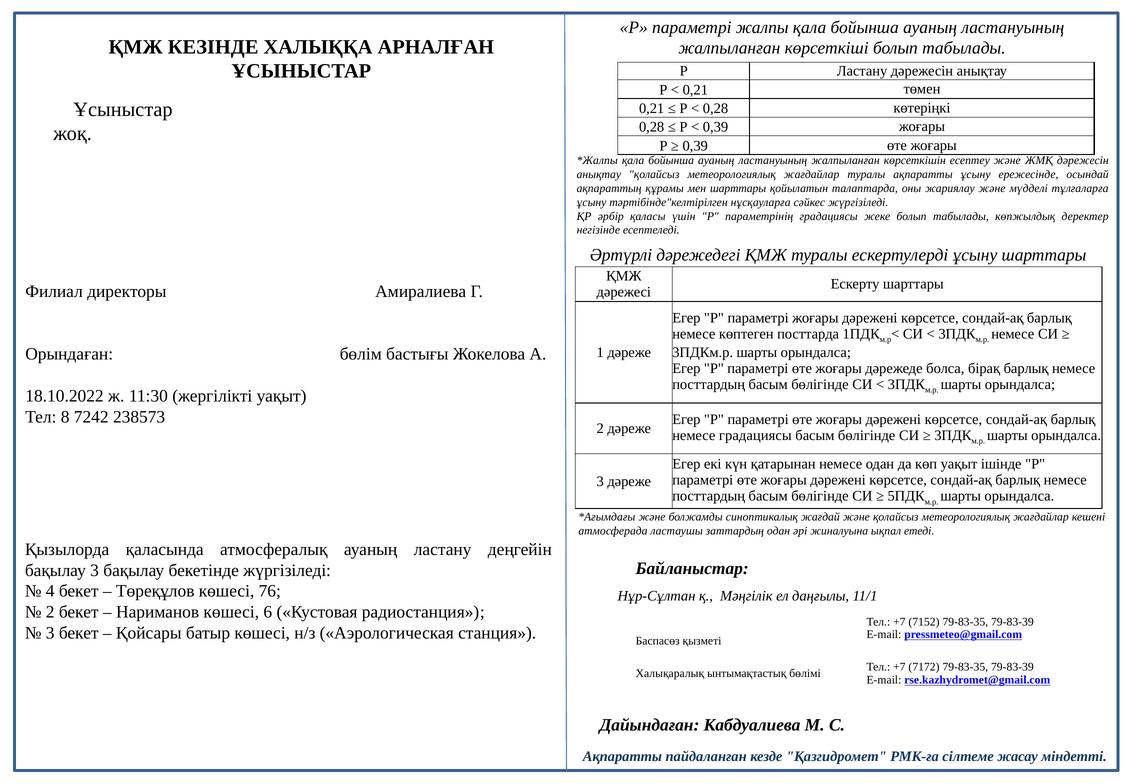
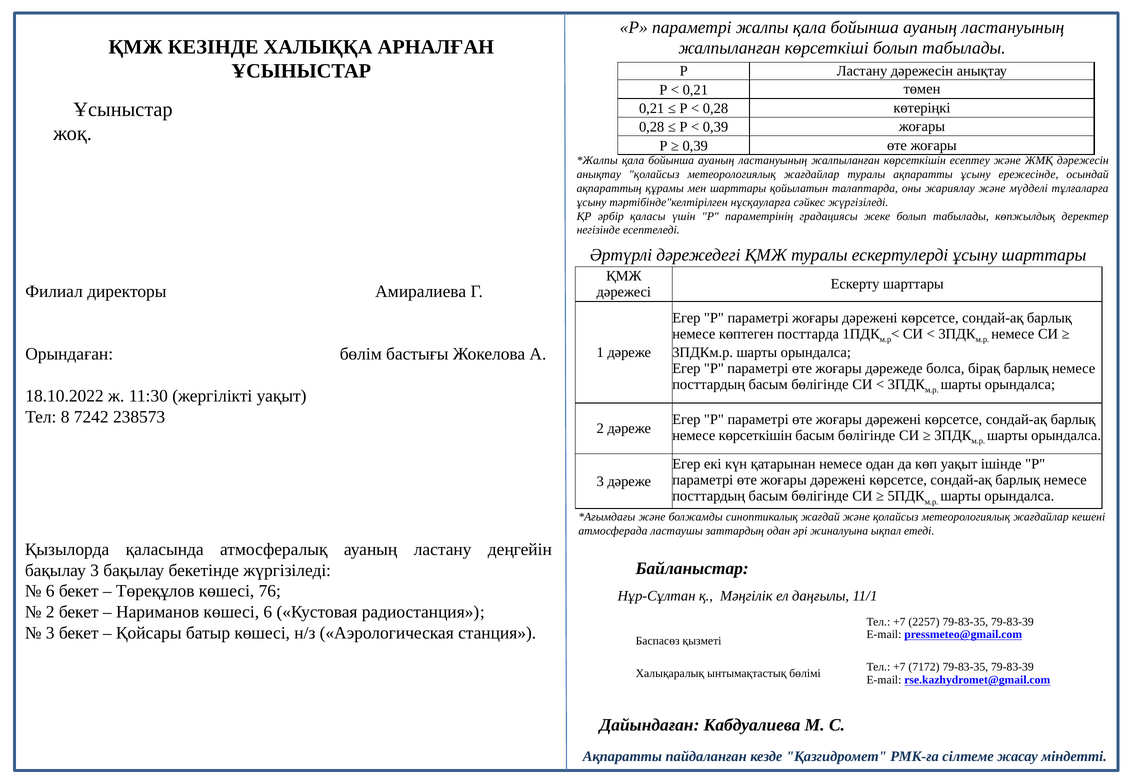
немесе градациясы: градациясы -> көрсеткішін (755, 436)
4: 4 -> 6 (50, 592)
7152: 7152 -> 2257 (924, 622)
